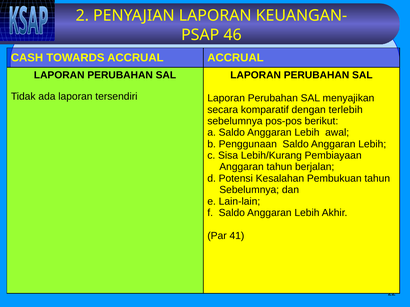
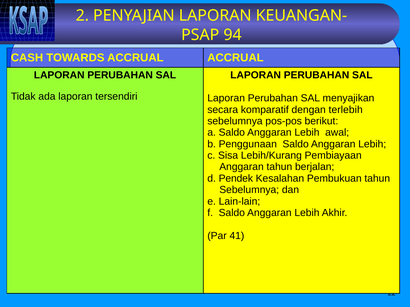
46: 46 -> 94 (233, 35)
Potensi: Potensi -> Pendek (236, 179)
